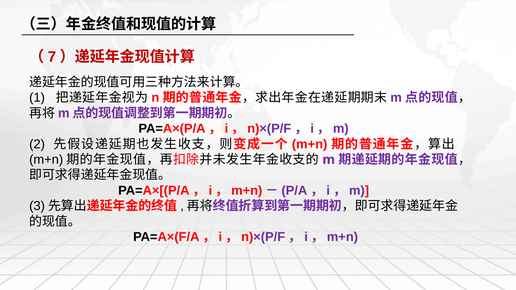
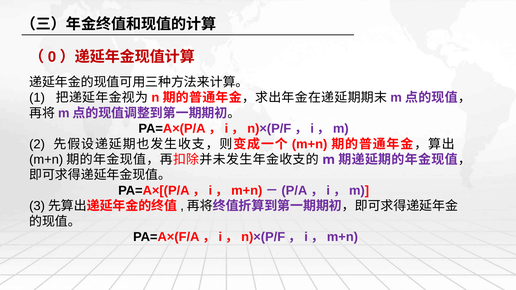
7: 7 -> 0 (52, 57)
